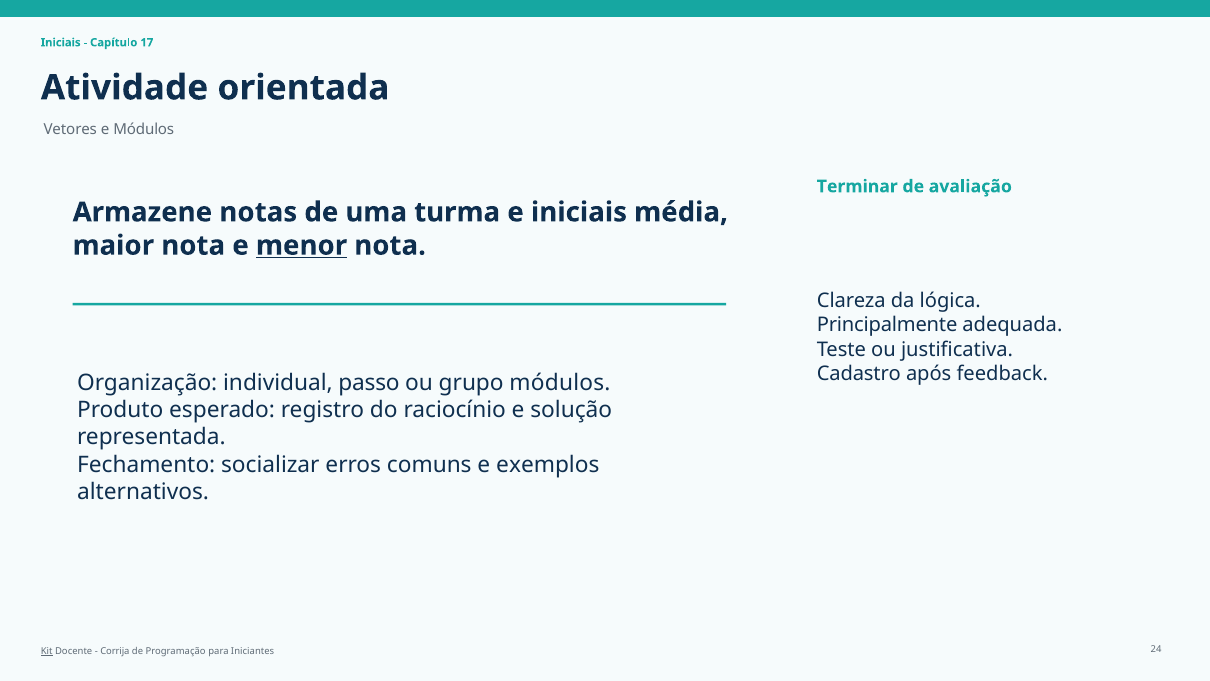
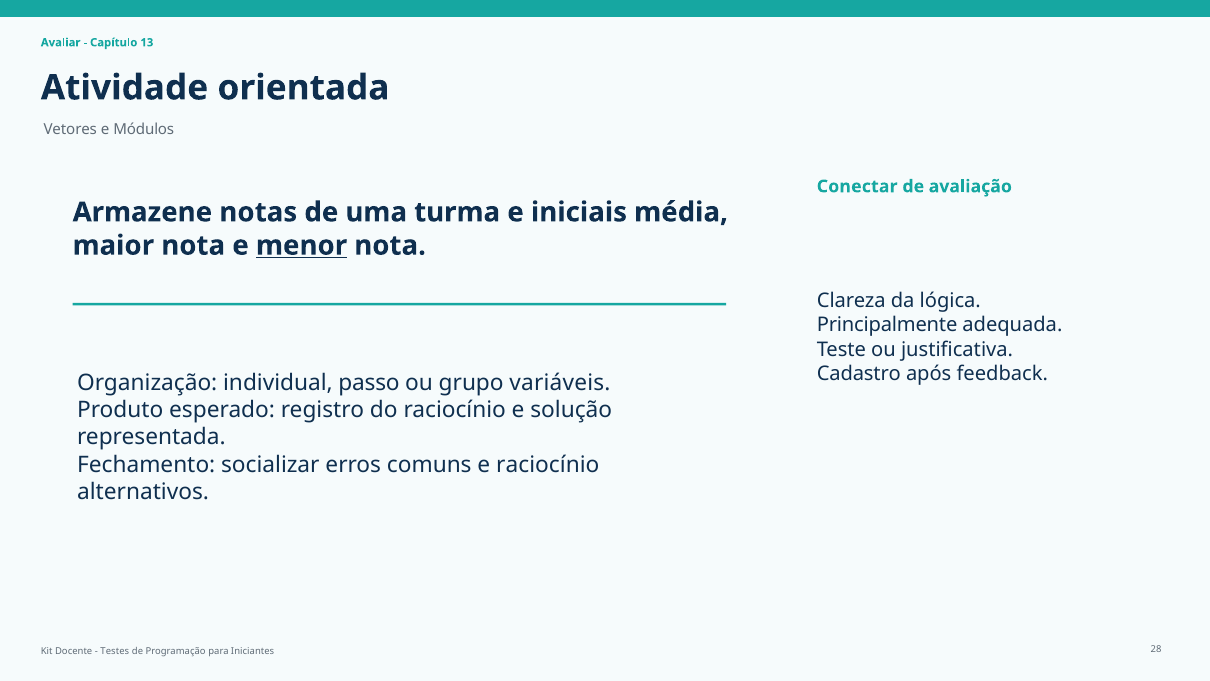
Iniciais: Iniciais -> Avaliar (61, 43)
17: 17 -> 13 (147, 43)
Terminar: Terminar -> Conectar (857, 186)
grupo módulos: módulos -> variáveis (560, 383)
e exemplos: exemplos -> raciocínio (548, 464)
Kit underline: present -> none (47, 651)
Corrija: Corrija -> Testes (115, 651)
24: 24 -> 28 (1156, 649)
